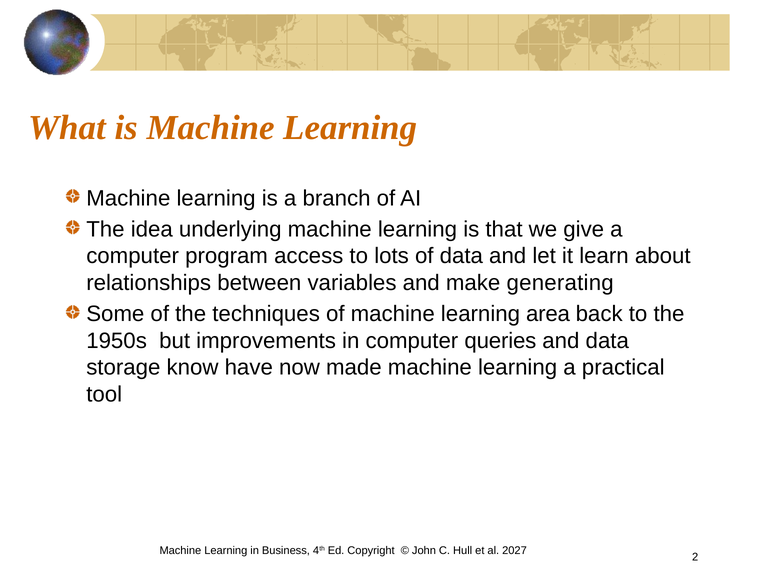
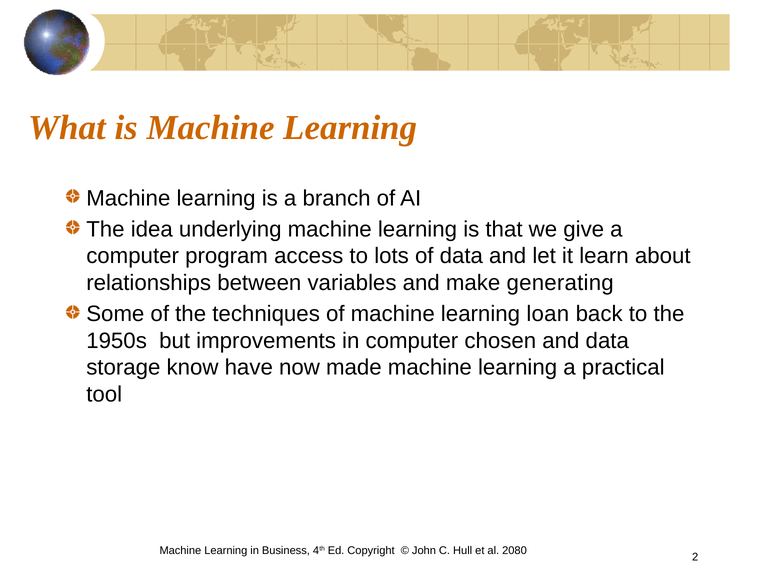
area: area -> loan (548, 314)
queries: queries -> chosen (500, 340)
2027: 2027 -> 2080 (515, 550)
